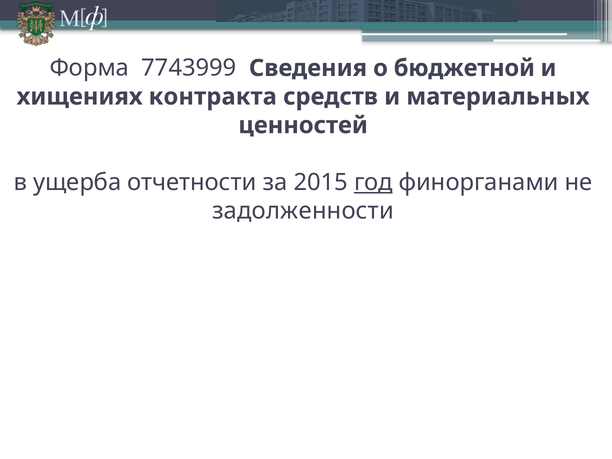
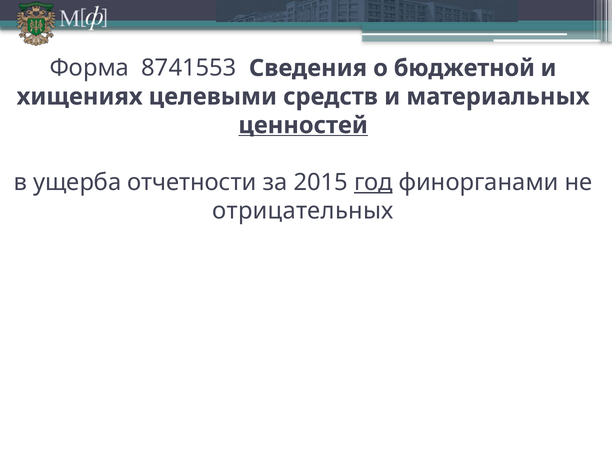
7743999: 7743999 -> 8741553 (189, 68)
контракта: контракта -> целевыми (213, 97)
ценностей underline: none -> present (303, 125)
задолженности: задолженности -> отрицательных (303, 211)
